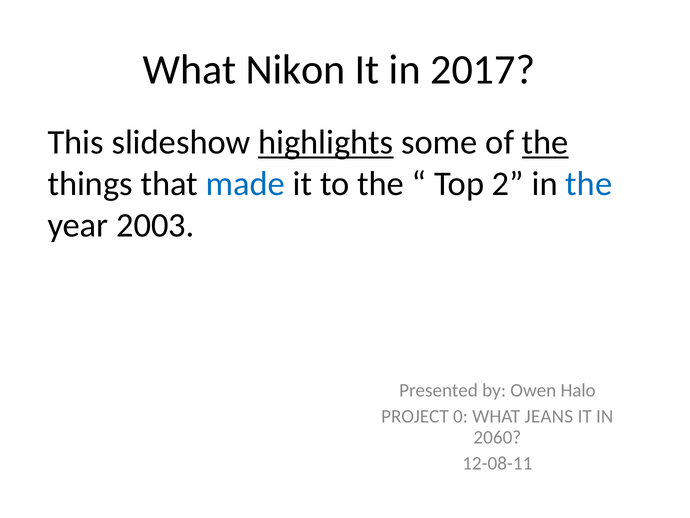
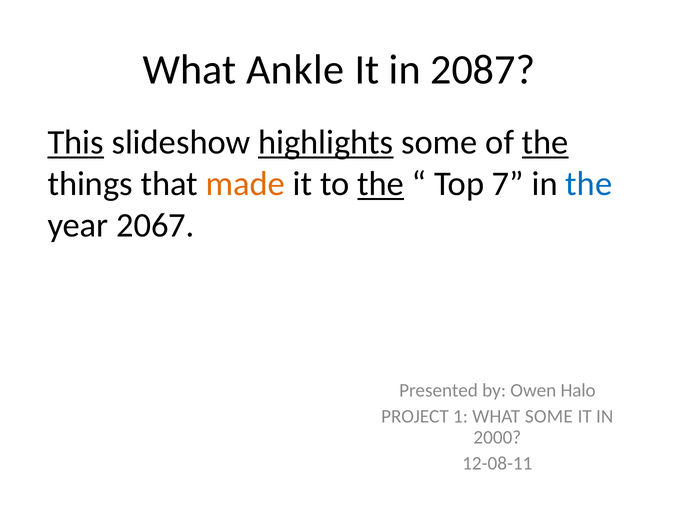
Nikon: Nikon -> Ankle (295, 70)
2017: 2017 -> 2087 (483, 70)
This underline: none -> present (76, 142)
made colour: blue -> orange (245, 184)
the underline: none -> present (381, 184)
2: 2 -> 7 (508, 184)
2003: 2003 -> 2067 (155, 225)
0: 0 -> 1 (461, 416)
WHAT JEANS: JEANS -> SOME (549, 416)
2060: 2060 -> 2000 (497, 437)
